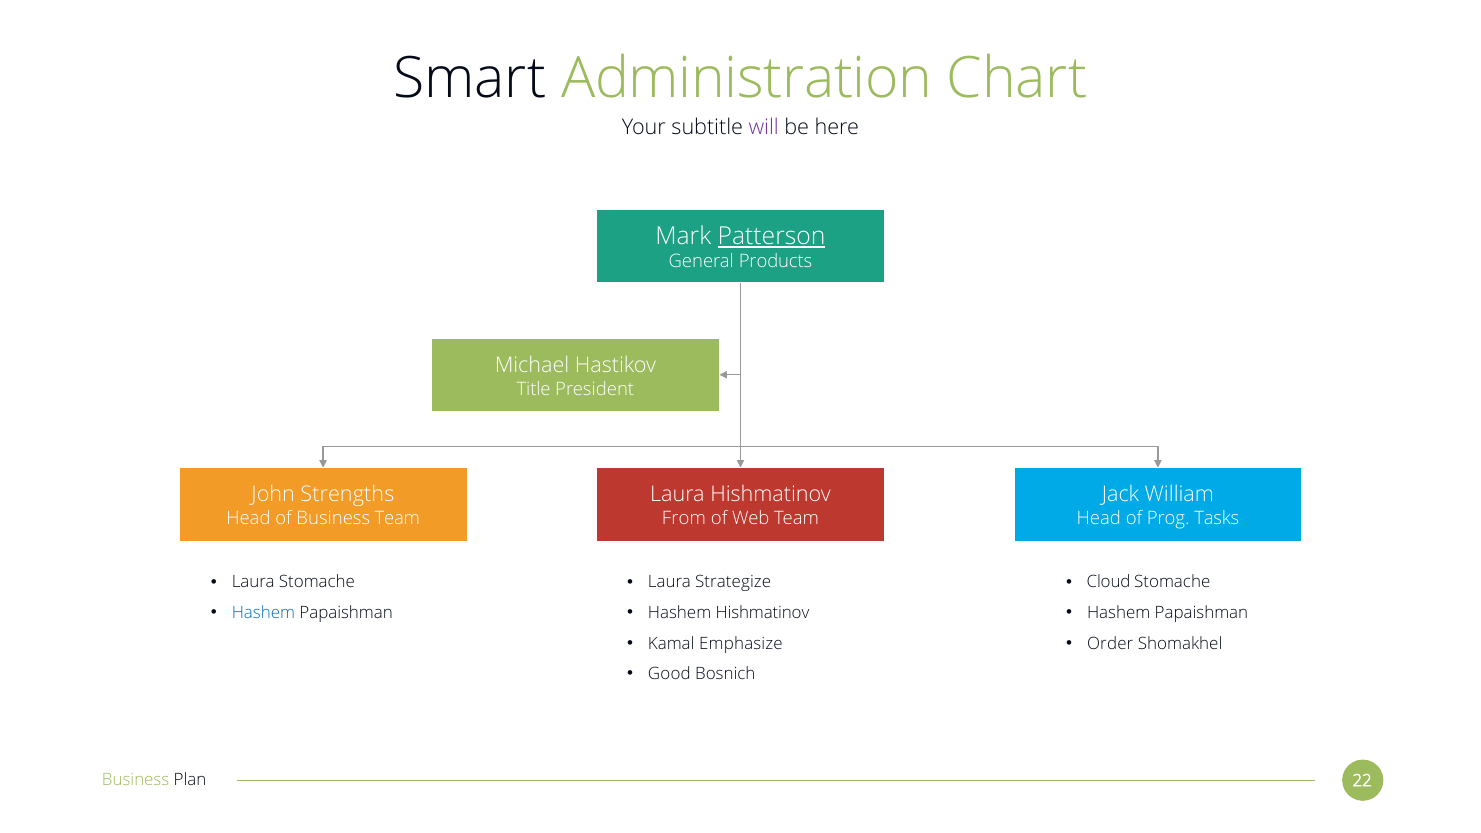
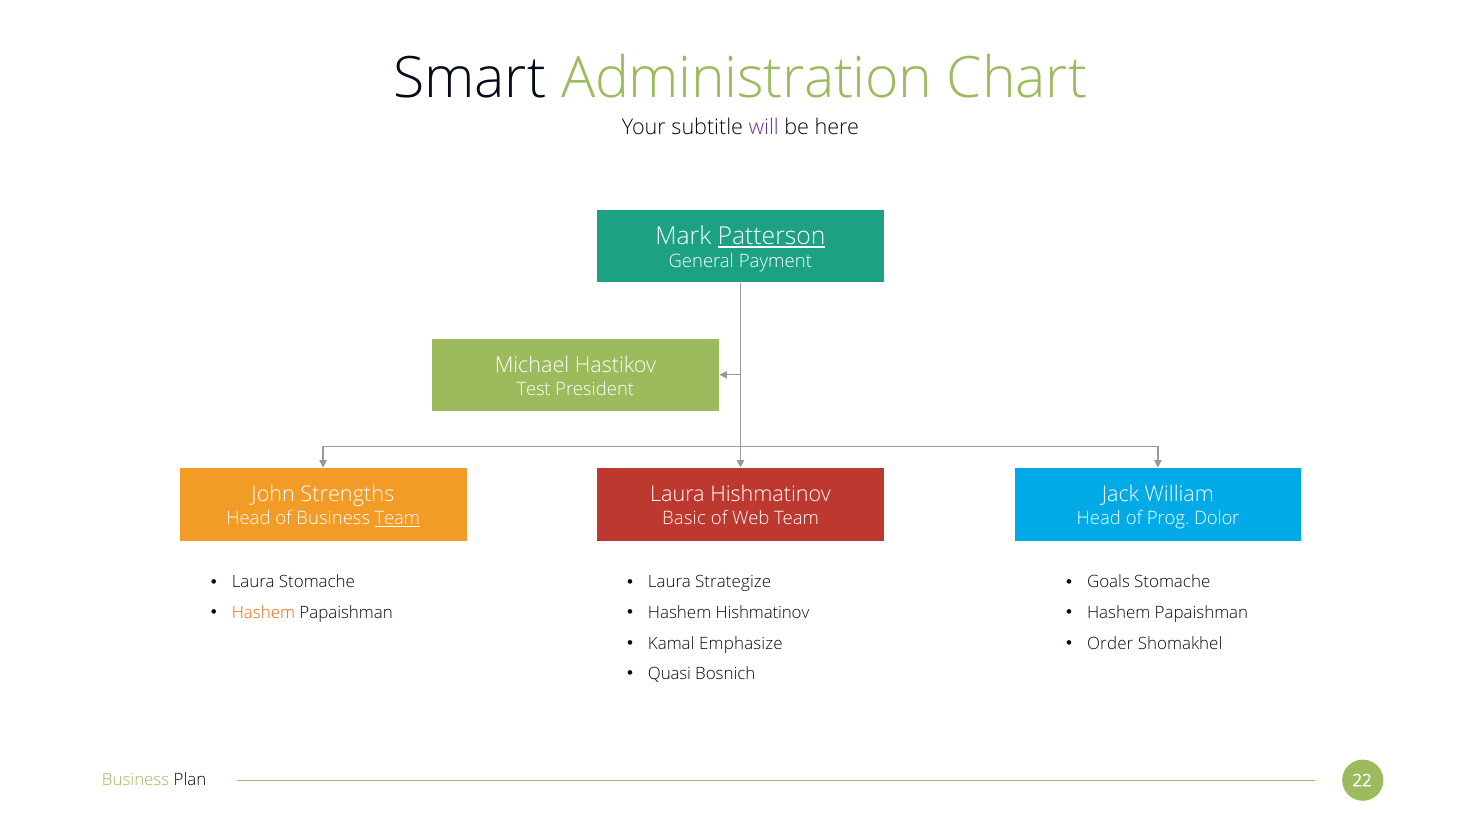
Products: Products -> Payment (775, 262)
Title: Title -> Test (534, 389)
Team underline: none -> present (397, 519)
From: From -> Basic (684, 519)
Tasks: Tasks -> Dolor (1217, 519)
Cloud: Cloud -> Goals (1108, 582)
Hashem colour: blue -> orange (263, 613)
Good: Good -> Quasi (670, 674)
